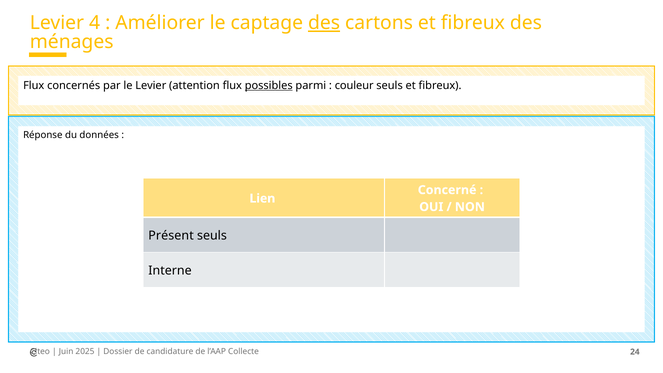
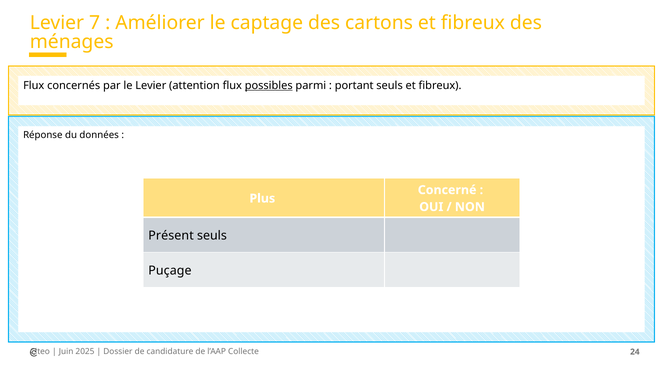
4: 4 -> 7 (95, 23)
des underline: present -> none (324, 23)
couleur: couleur -> portant (354, 86)
Lien: Lien -> Plus (262, 198)
Interne: Interne -> Puçage (170, 270)
